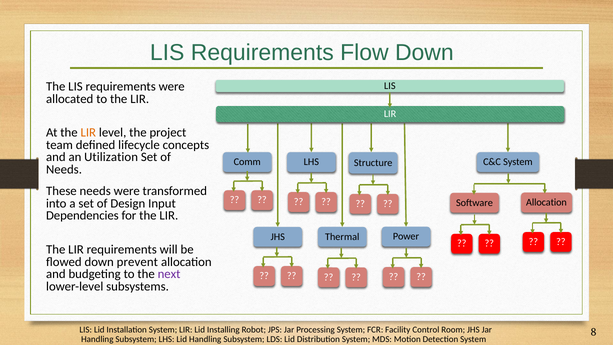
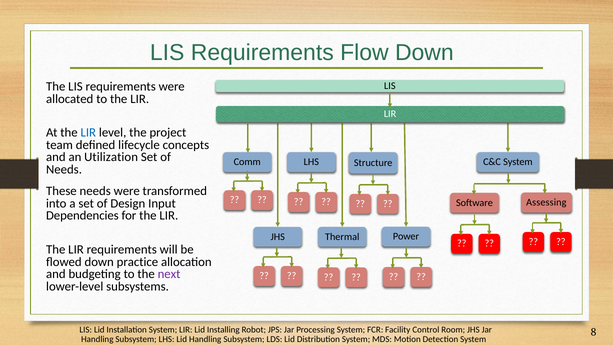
LIR colour: orange -> blue (88, 133)
Software Allocation: Allocation -> Assessing (546, 202)
prevent: prevent -> practice (137, 262)
